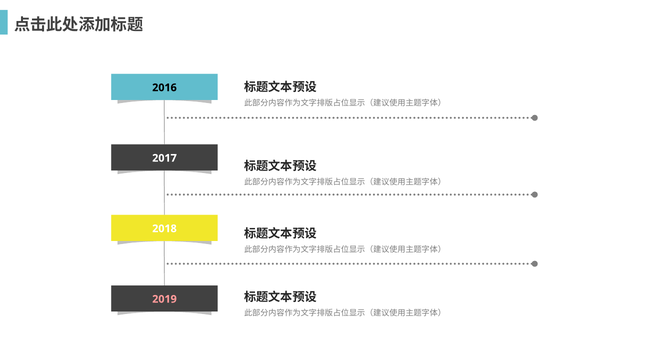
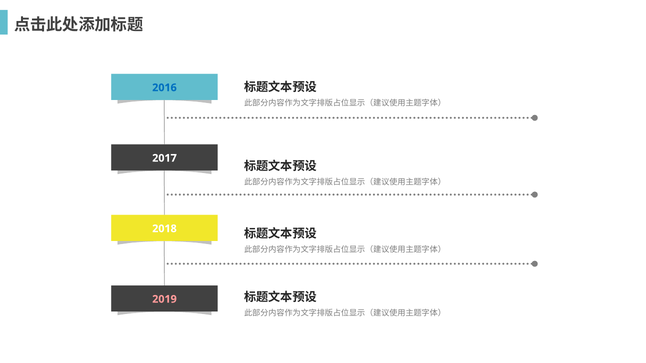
2016 colour: black -> blue (164, 88)
